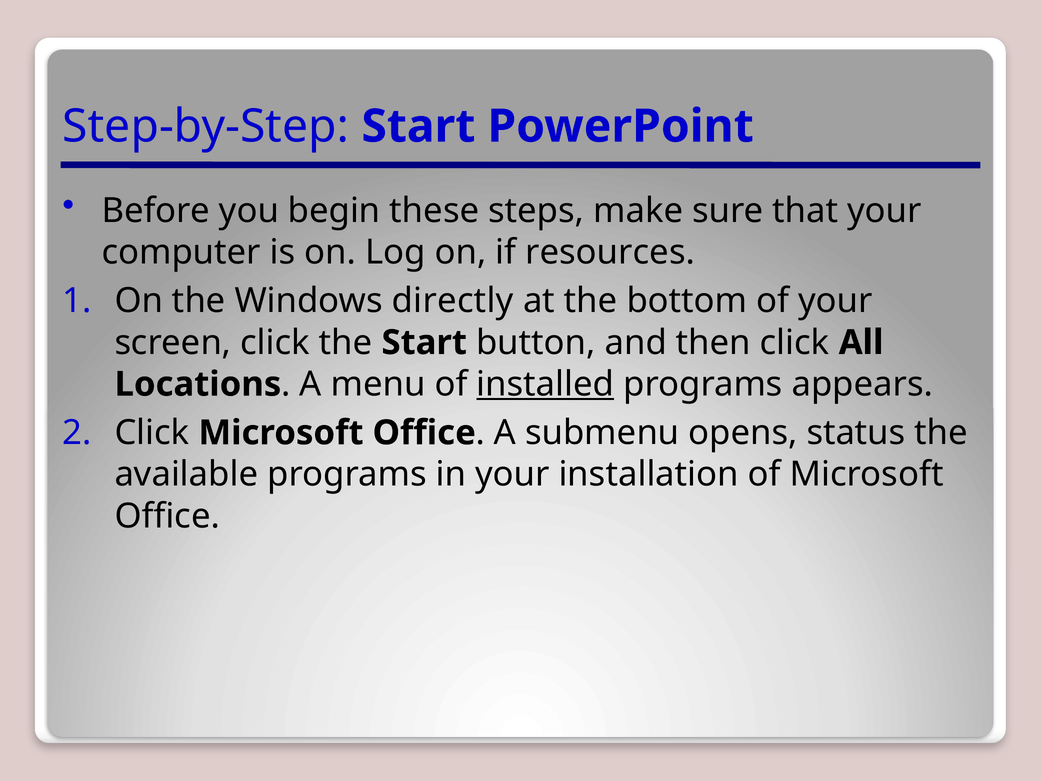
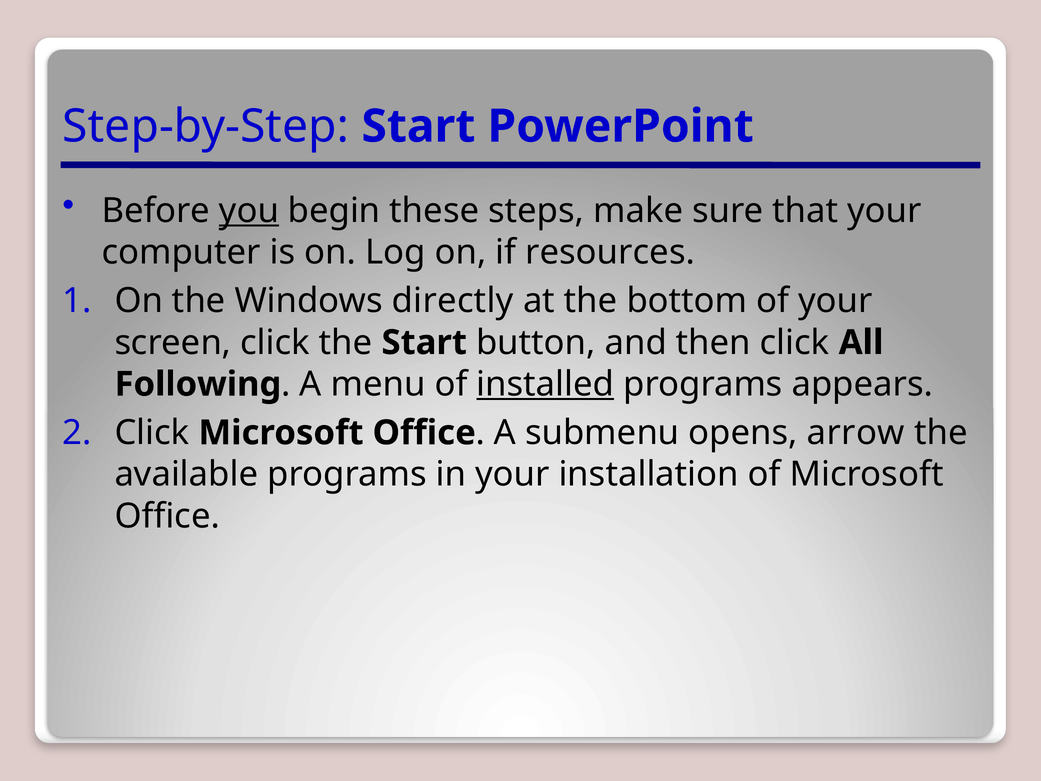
you underline: none -> present (249, 211)
Locations: Locations -> Following (198, 384)
status: status -> arrow (856, 433)
